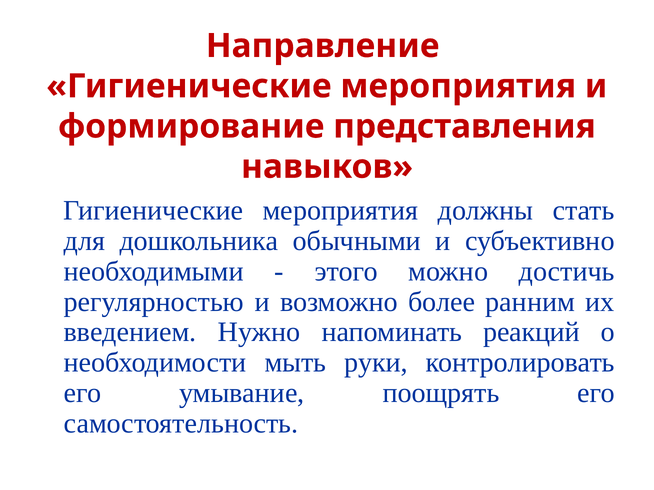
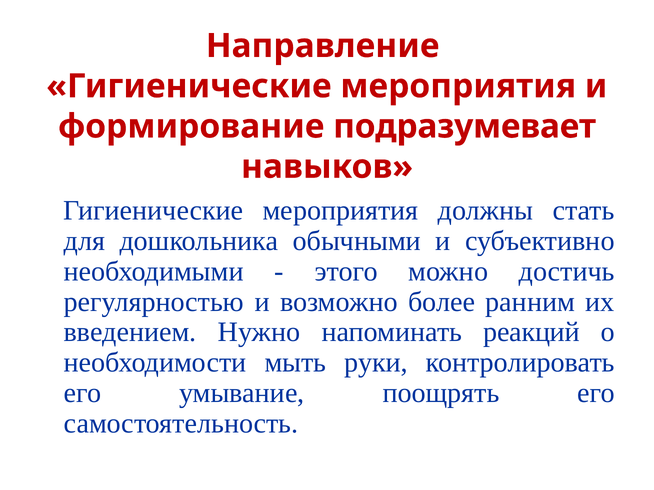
представления: представления -> подразумевает (465, 127)
